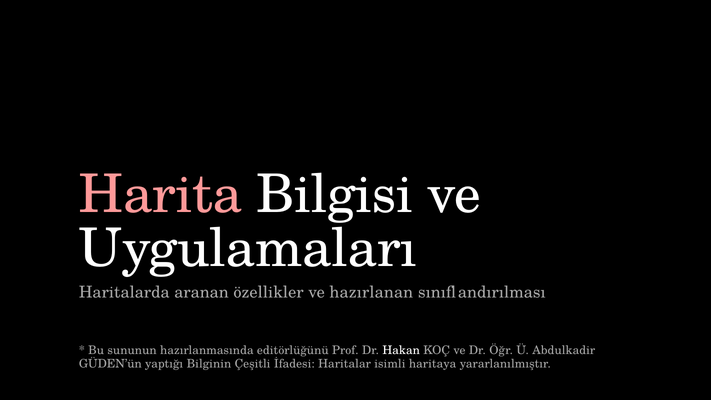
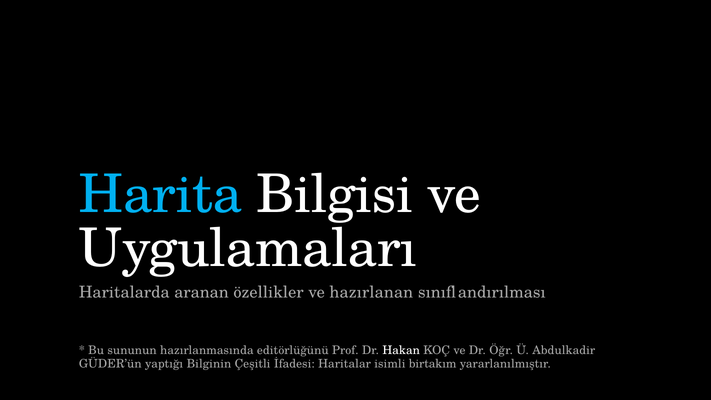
Harita colour: pink -> light blue (161, 194)
GÜDEN’ün: GÜDEN’ün -> GÜDER’ün (110, 364)
haritaya: haritaya -> birtakım (433, 364)
